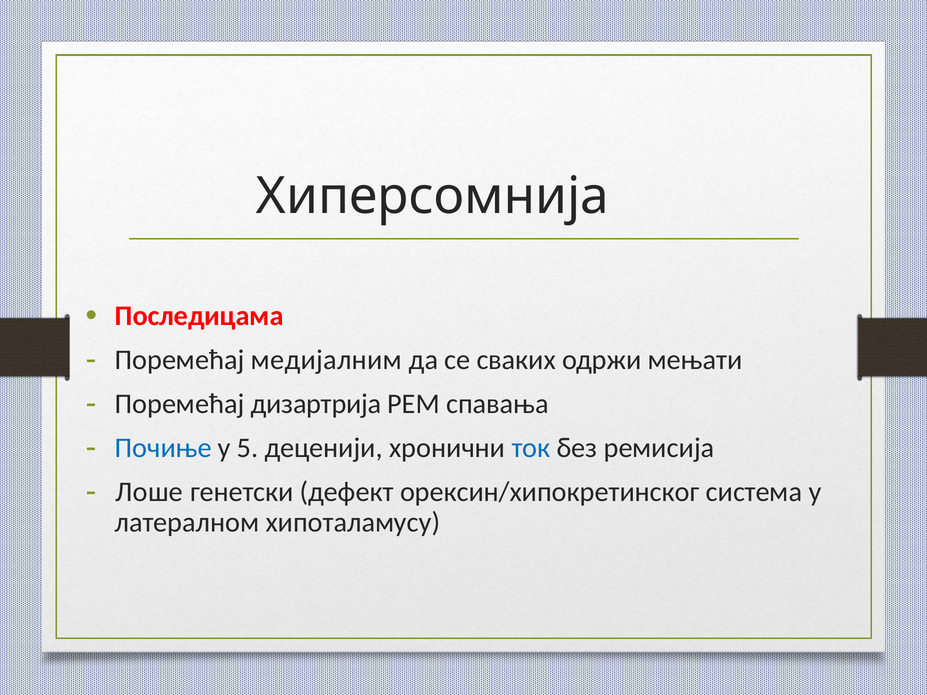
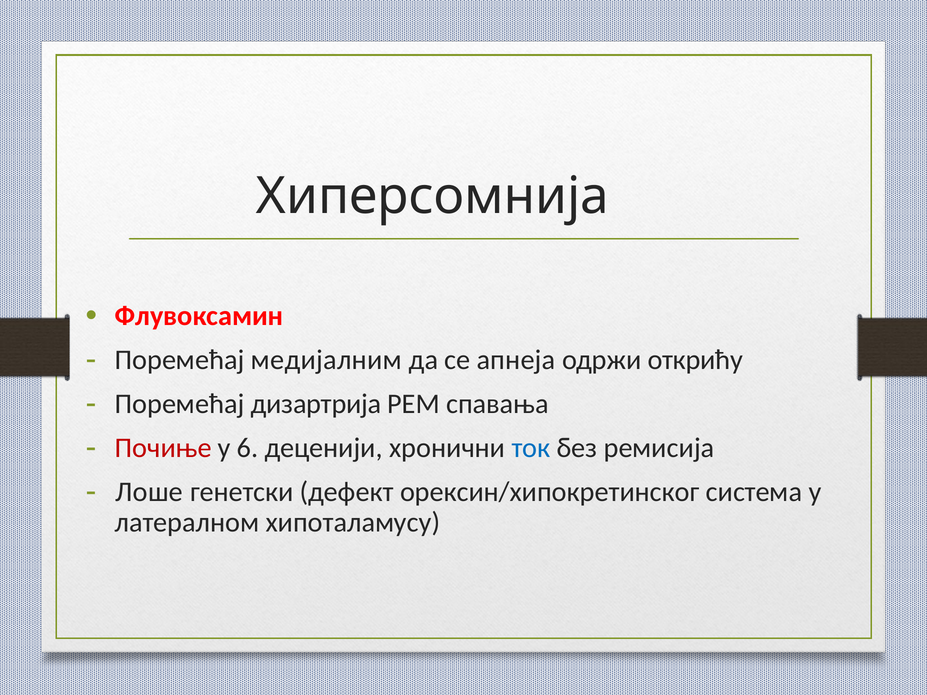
Пoслeдицaмa: Пoслeдицaмa -> Флувoксaмин (199, 316)
сваких: сваких -> апнеја (516, 360)
мењати: мењати -> открићу (695, 360)
Почиње colour: blue -> red (163, 448)
5: 5 -> 6 (248, 448)
